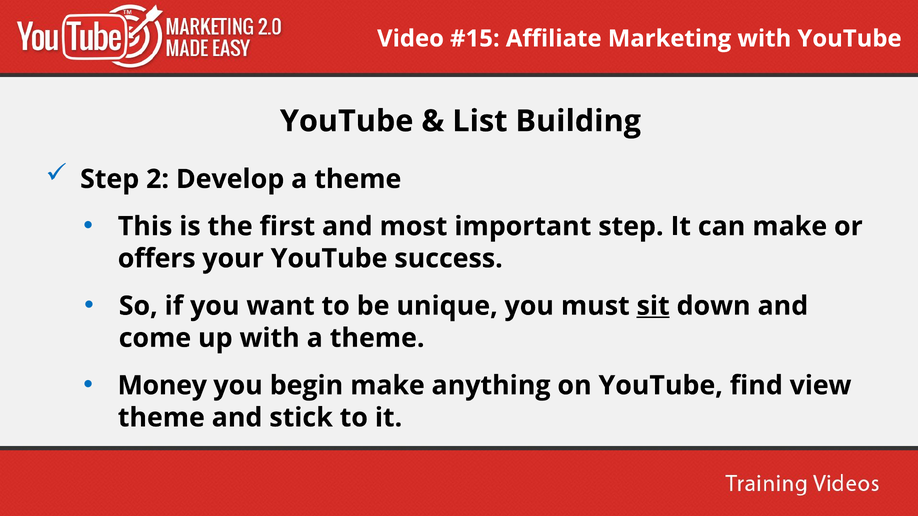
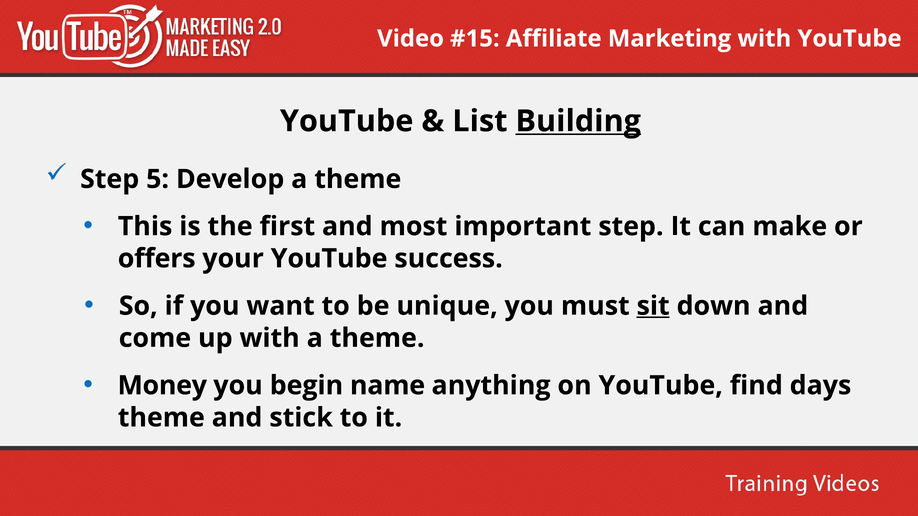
Building underline: none -> present (578, 121)
2: 2 -> 5 (158, 179)
begin make: make -> name (388, 386)
view: view -> days (820, 386)
